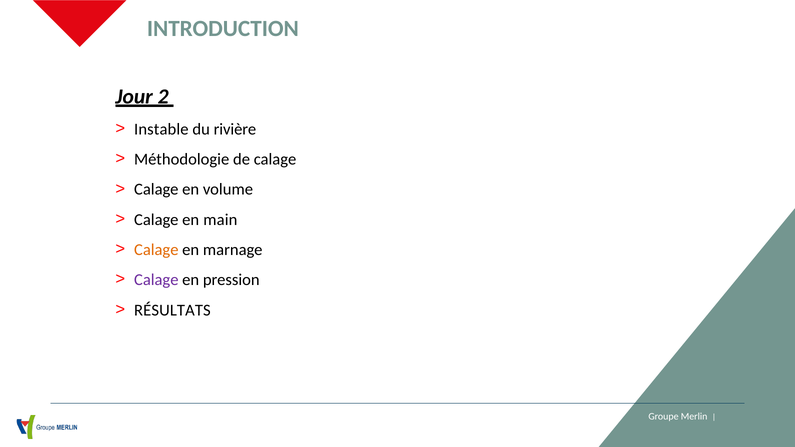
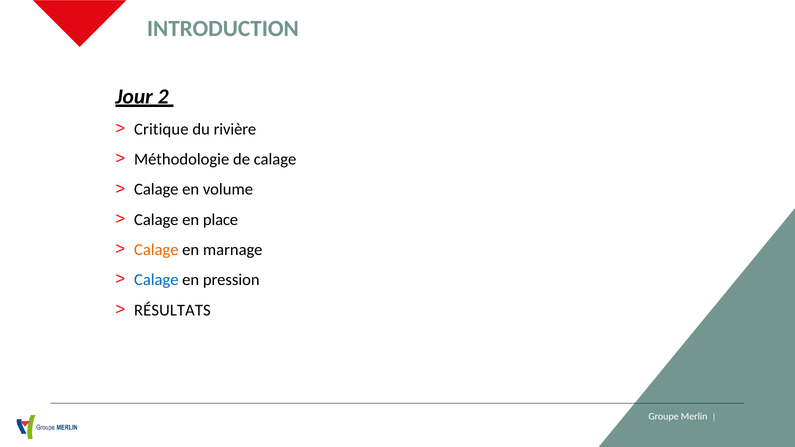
Instable: Instable -> Critique (161, 129)
main: main -> place (221, 220)
Calage colour: purple -> blue (156, 280)
